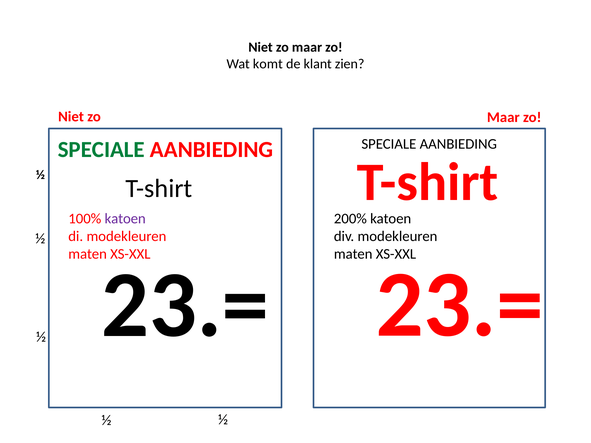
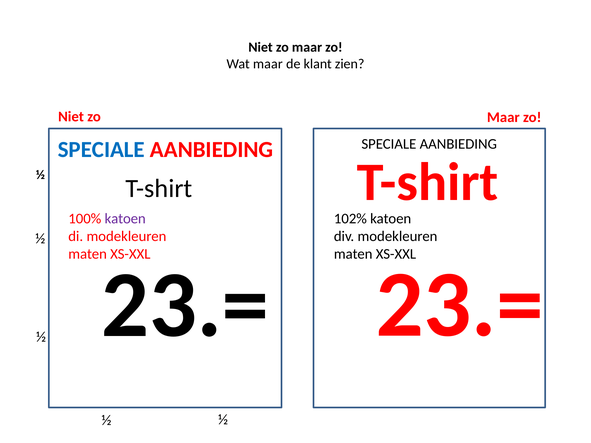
Wat komt: komt -> maar (268, 64)
SPECIALE colour: green -> blue (101, 150)
200%: 200% -> 102% (350, 219)
